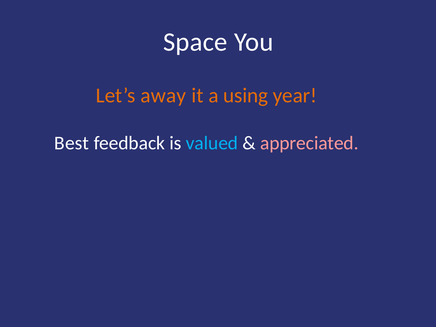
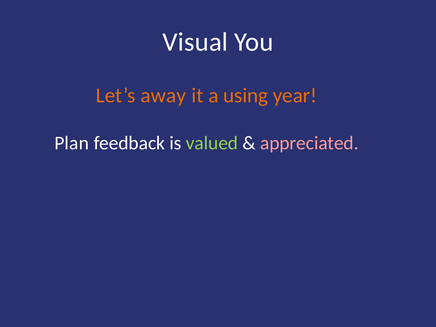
Space: Space -> Visual (195, 42)
Best: Best -> Plan (72, 143)
valued colour: light blue -> light green (212, 143)
